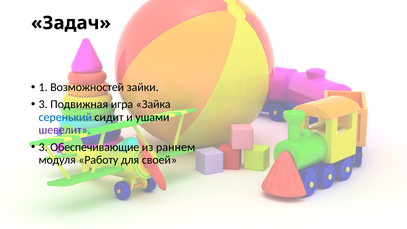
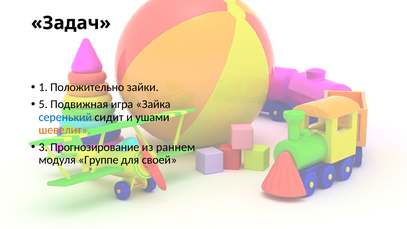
Возможностей: Возможностей -> Положительно (87, 87)
3: 3 -> 5 (43, 104)
шевелит colour: purple -> orange (65, 130)
Обеспечивающие: Обеспечивающие -> Прогнозирование (95, 147)
Работу: Работу -> Группе (98, 160)
